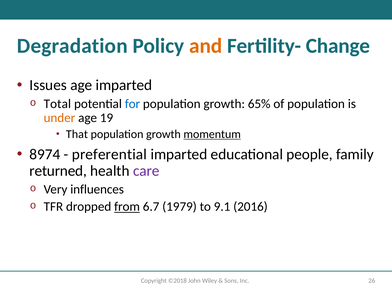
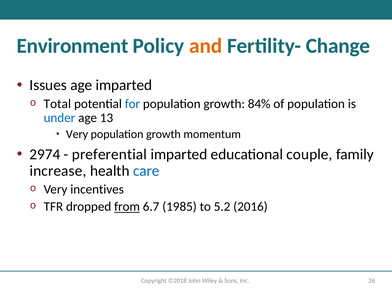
Degradation: Degradation -> Environment (72, 46)
65%: 65% -> 84% (259, 104)
under colour: orange -> blue (59, 118)
age 19: 19 -> 13 (107, 118)
That: That -> Very (77, 134)
momentum underline: present -> none (212, 134)
89: 89 -> 29 (37, 154)
people: people -> couple (309, 154)
returned: returned -> increase (58, 171)
care colour: purple -> blue (146, 171)
influences: influences -> incentives (97, 189)
79: 79 -> 85 (188, 207)
9.1: 9.1 -> 5.2 (222, 207)
